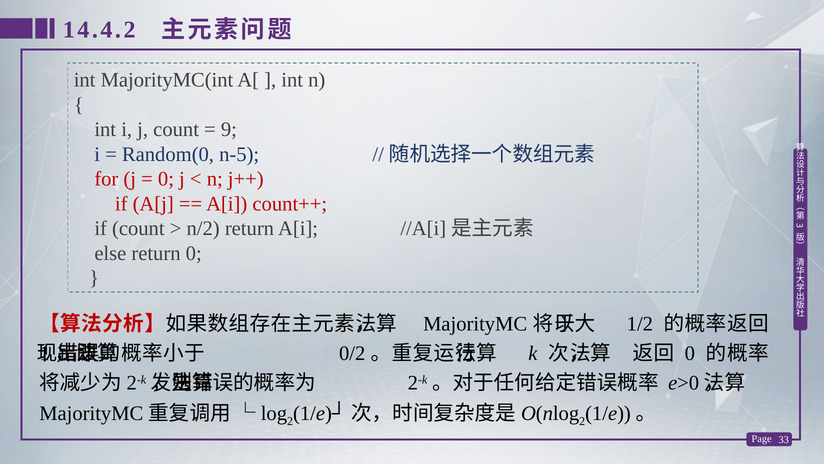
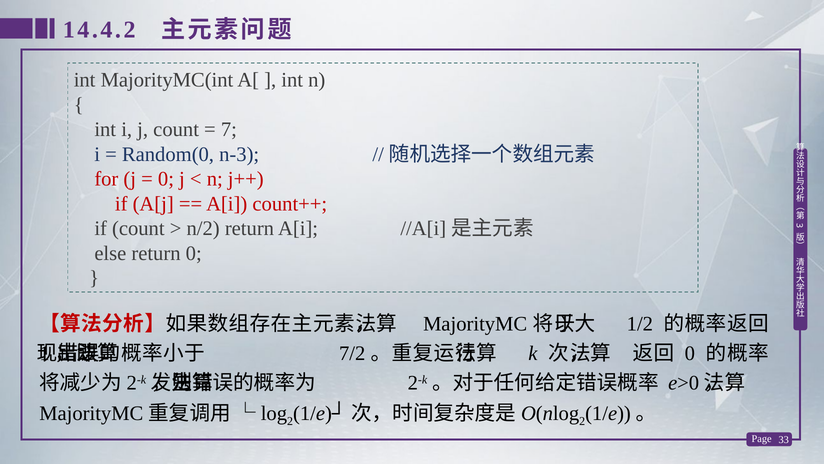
9: 9 -> 7 (229, 129)
n-5: n-5 -> n-3 (239, 154)
0/2: 0/2 -> 7/2 (352, 353)
